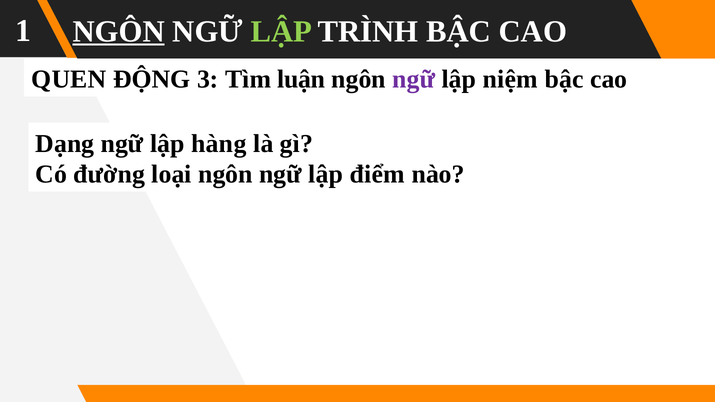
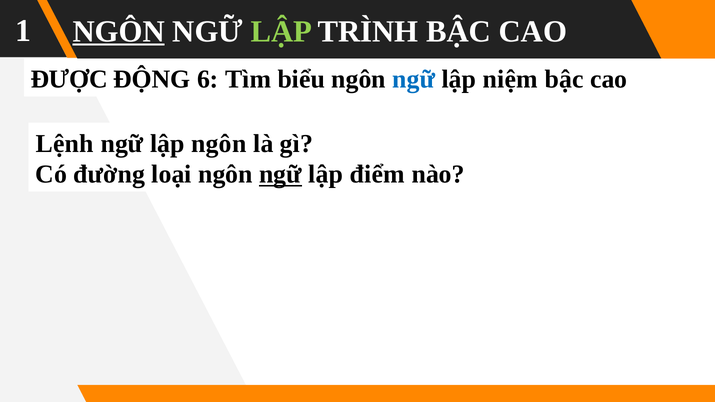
QUEN: QUEN -> ĐƯỢC (69, 79)
3: 3 -> 6 (208, 79)
luận: luận -> biểu (301, 79)
ngữ colour: purple -> blue (414, 79)
Dạng: Dạng -> Lệnh (65, 144)
lập hàng: hàng -> ngôn (219, 144)
ngữ underline: none -> present (281, 175)
